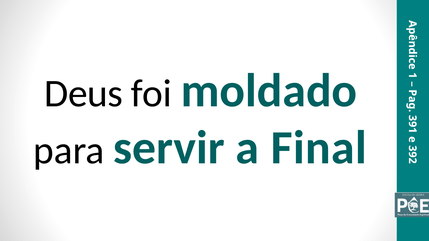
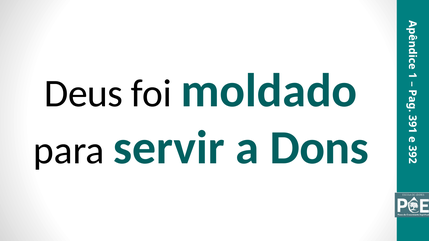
Final: Final -> Dons (319, 148)
